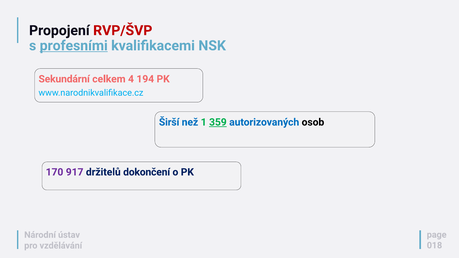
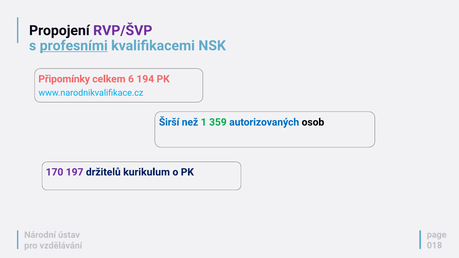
RVP/ŠVP colour: red -> purple (123, 31)
Sekundární: Sekundární -> Připomínky (64, 79)
4: 4 -> 6 (131, 79)
359 underline: present -> none (218, 122)
917: 917 -> 197 (75, 172)
dokončení: dokončení -> kurikulum (147, 172)
